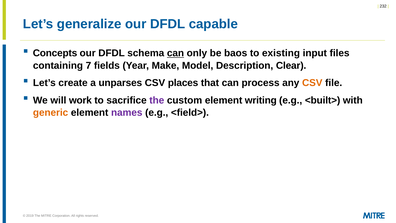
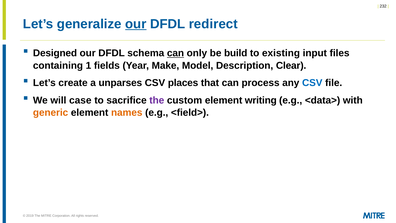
our underline: none -> present (136, 24)
capable: capable -> redirect (213, 24)
Concepts: Concepts -> Designed (55, 53)
baos: baos -> build (236, 53)
7: 7 -> 1 (88, 66)
CSV colour: orange -> blue (312, 83)
work: work -> case (80, 100)
<built>: <built> -> <data> (323, 100)
names colour: purple -> orange (127, 113)
